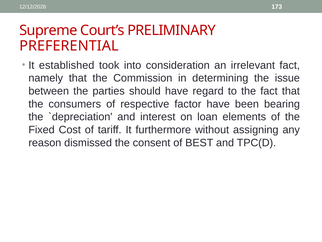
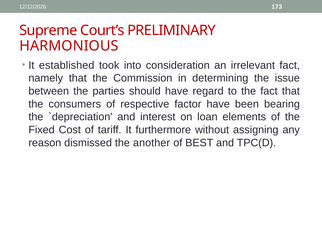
PREFERENTIAL: PREFERENTIAL -> HARMONIOUS (69, 46)
consent: consent -> another (152, 142)
